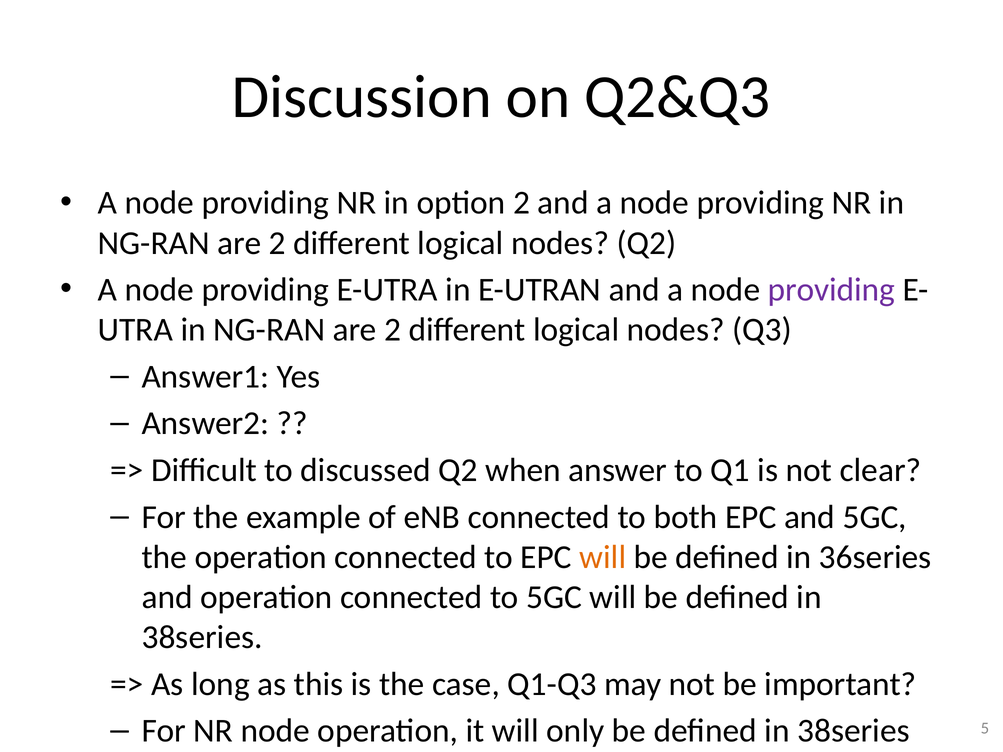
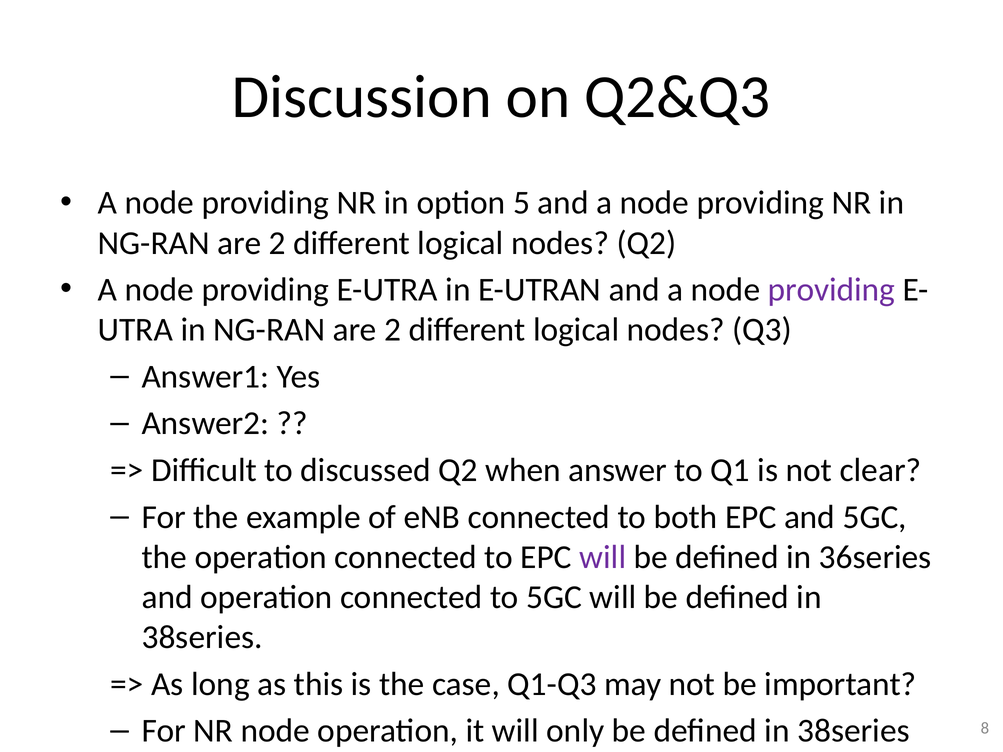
option 2: 2 -> 5 (521, 203)
will colour: orange -> purple (603, 557)
5: 5 -> 8 (985, 728)
